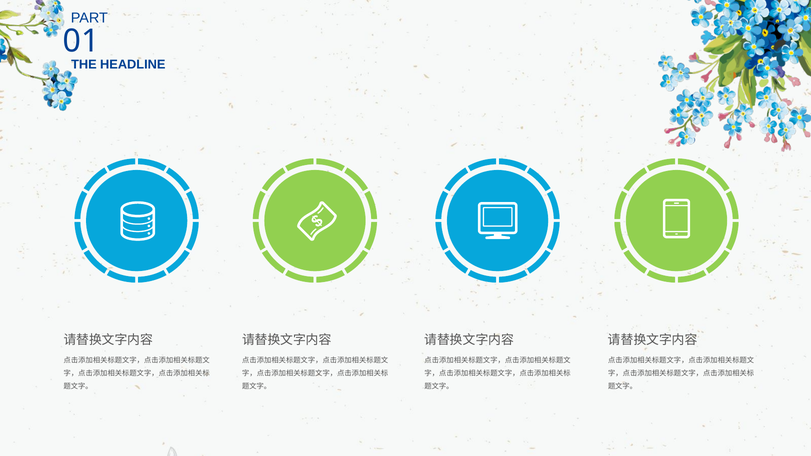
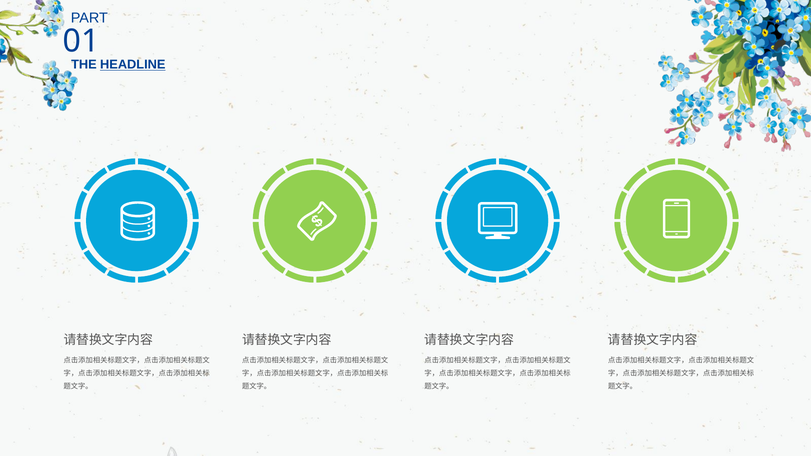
HEADLINE underline: none -> present (133, 65)
